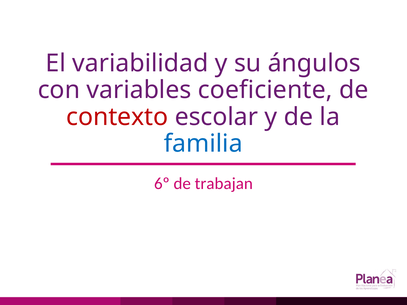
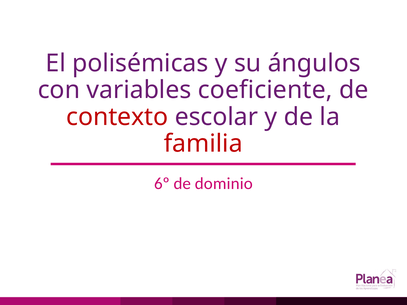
variabilidad: variabilidad -> polisémicas (140, 63)
familia colour: blue -> red (203, 144)
trabajan: trabajan -> dominio (224, 184)
